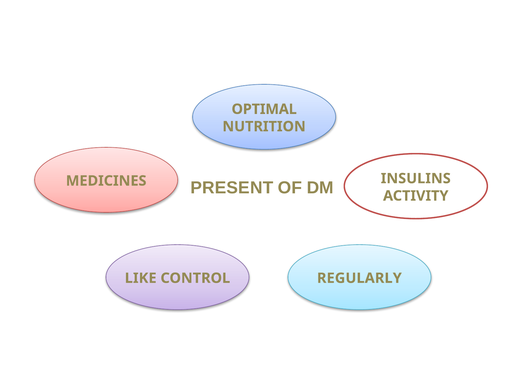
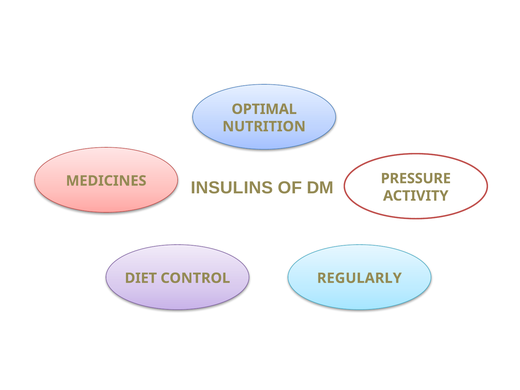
INSULINS: INSULINS -> PRESSURE (416, 178)
PRESENT: PRESENT -> INSULINS (232, 188)
LIKE: LIKE -> DIET (141, 278)
